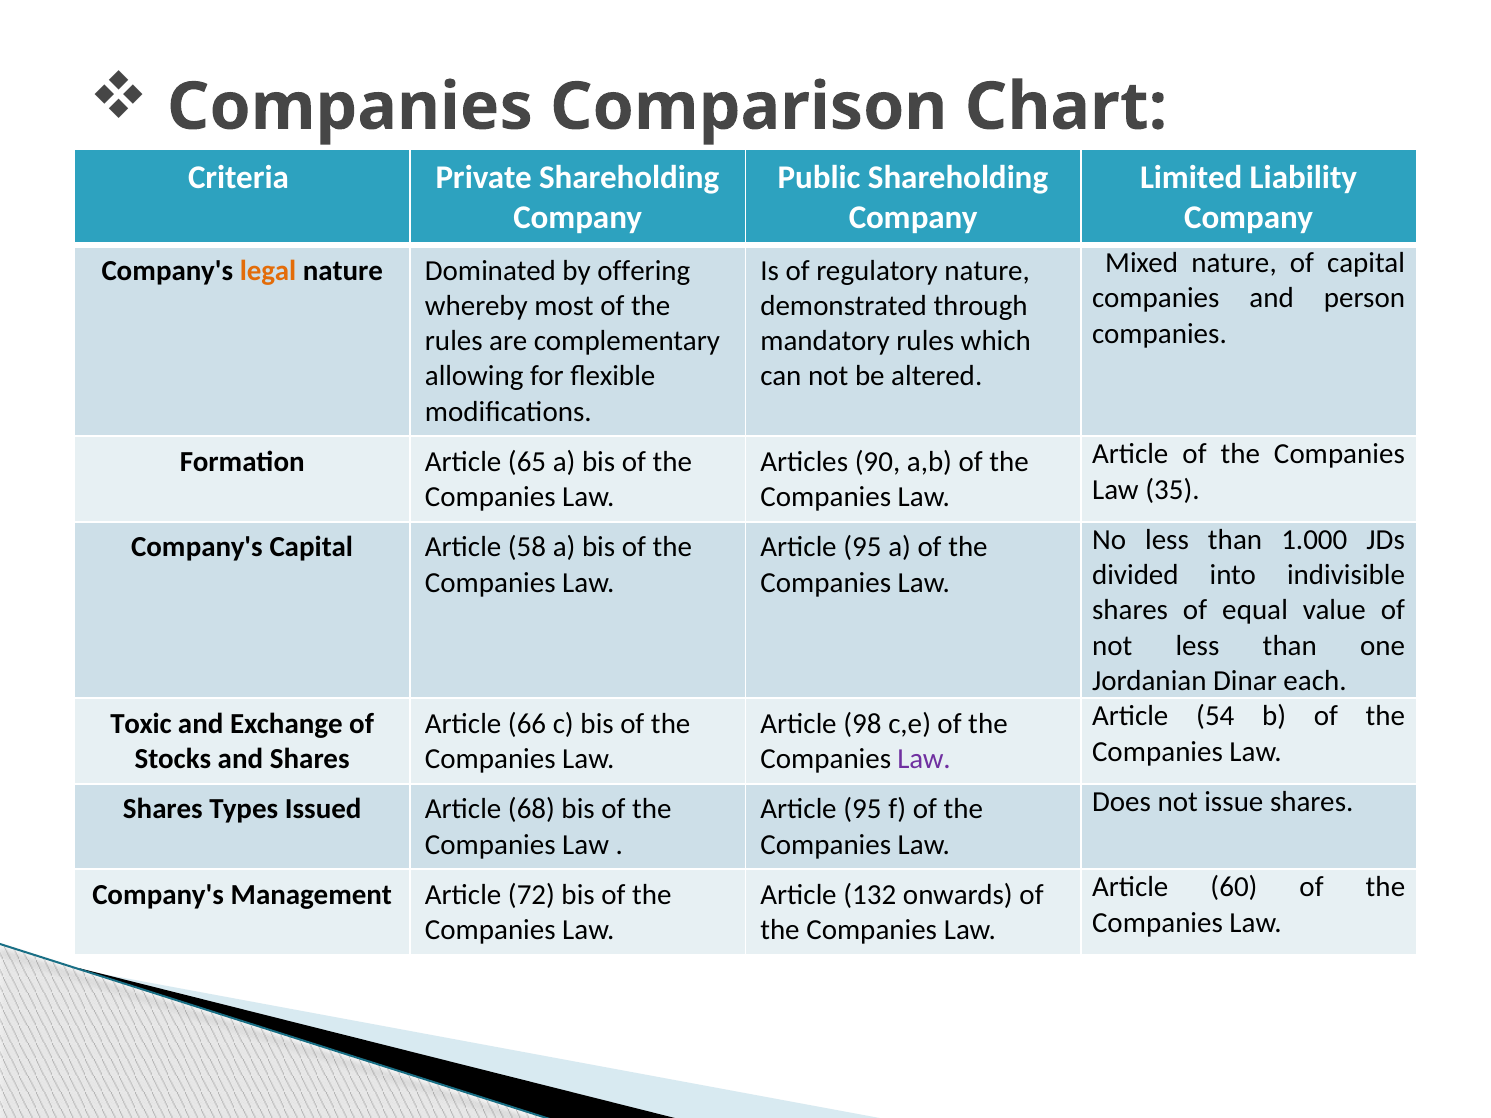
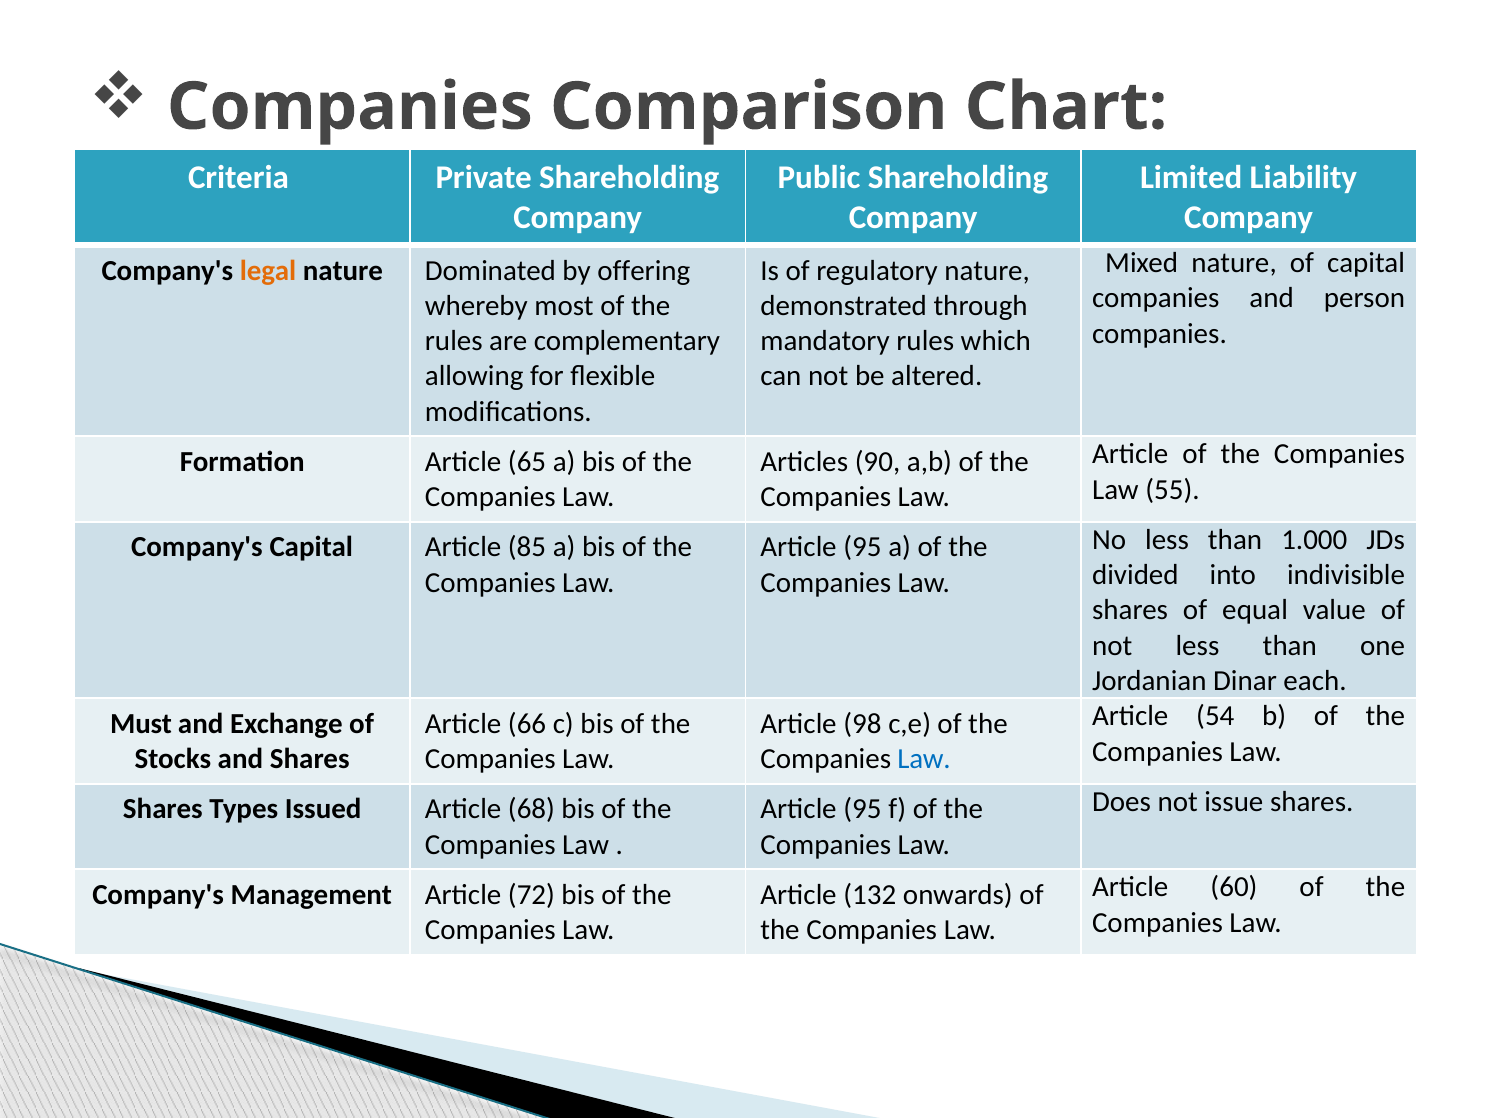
35: 35 -> 55 (1173, 490)
58: 58 -> 85 (527, 547)
Toxic: Toxic -> Must (141, 724)
Law colour: purple -> blue (924, 759)
